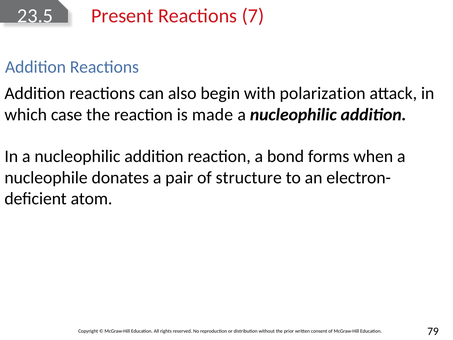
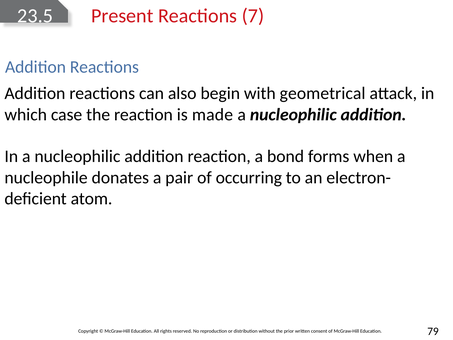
polarization: polarization -> geometrical (323, 93)
structure: structure -> occurring (249, 178)
